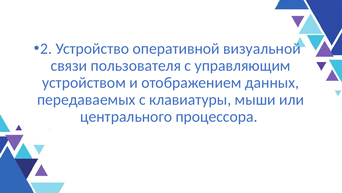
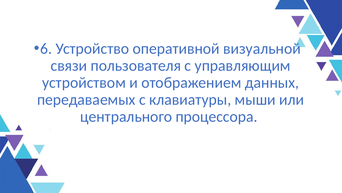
2: 2 -> 6 (46, 49)
